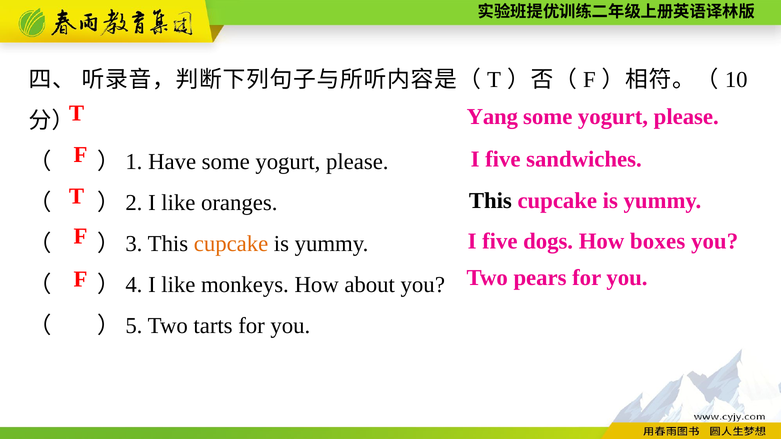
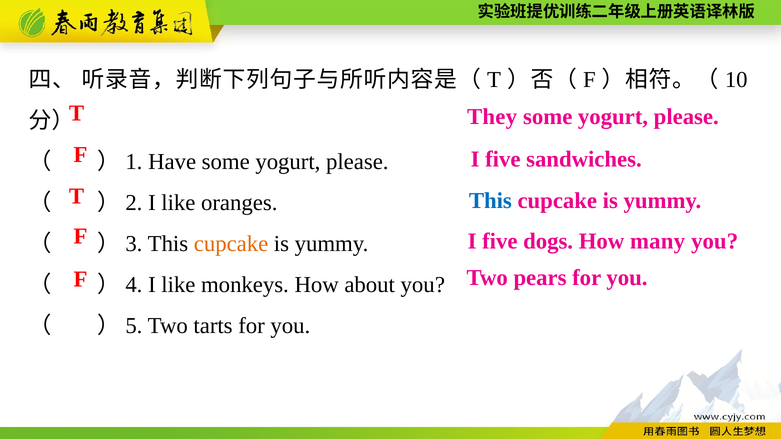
Yang: Yang -> They (492, 117)
This colour: black -> blue (490, 201)
boxes: boxes -> many (658, 241)
